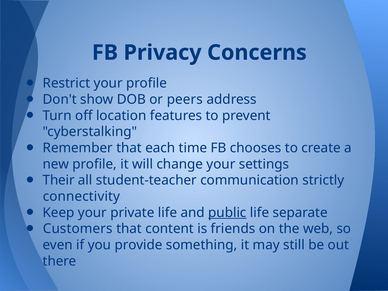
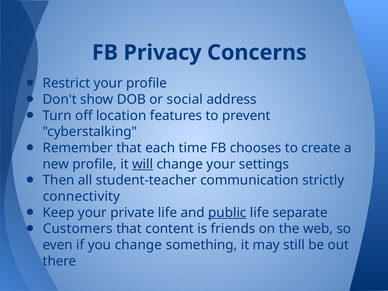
peers: peers -> social (185, 99)
will underline: none -> present (143, 164)
Their: Their -> Then (59, 180)
you provide: provide -> change (138, 245)
